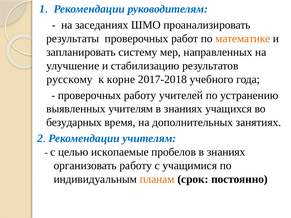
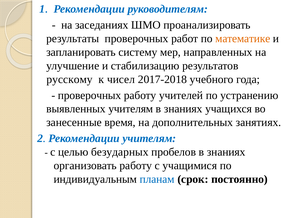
корне: корне -> чисел (121, 79)
безударных: безударных -> занесенные (74, 123)
ископаемые: ископаемые -> безударных (120, 152)
планам colour: orange -> blue (157, 179)
